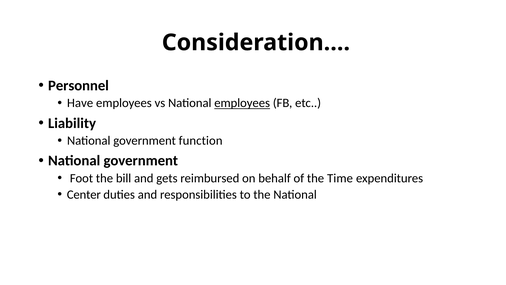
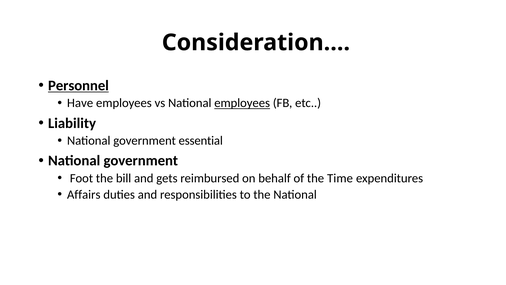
Personnel underline: none -> present (78, 86)
function: function -> essential (201, 140)
Center: Center -> Affairs (84, 194)
